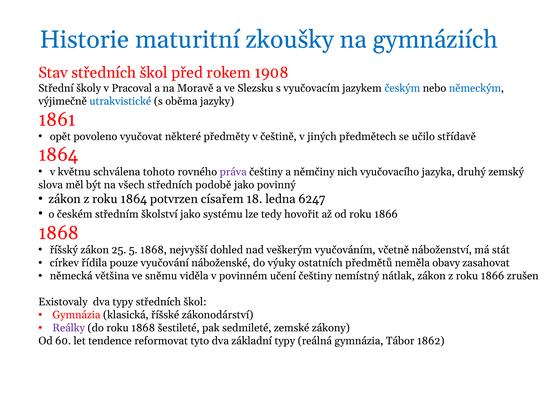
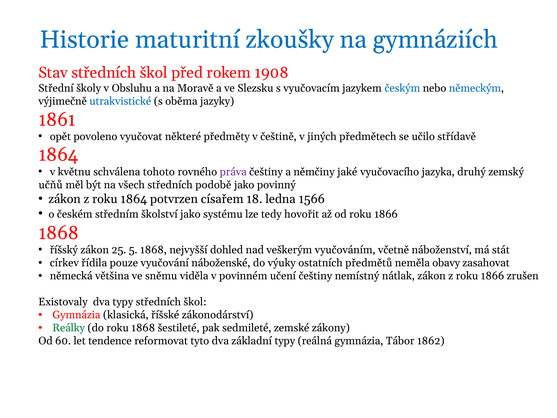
Pracoval: Pracoval -> Obsluhu (132, 88)
nich: nich -> jaké (347, 172)
slova: slova -> učňů (51, 185)
6247: 6247 -> 1566 (312, 199)
Reálky colour: purple -> green (69, 328)
